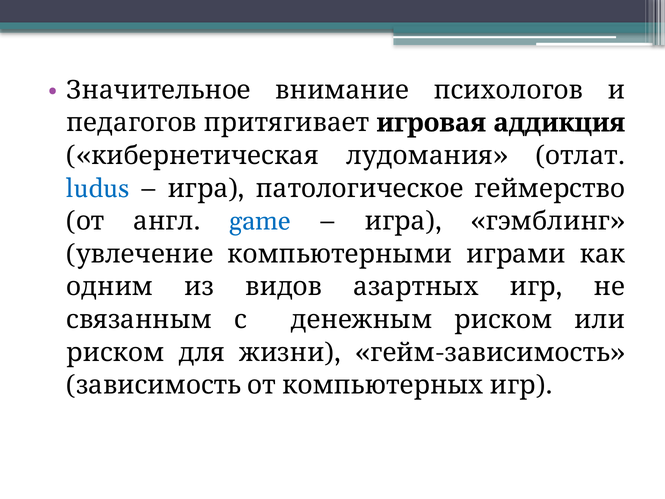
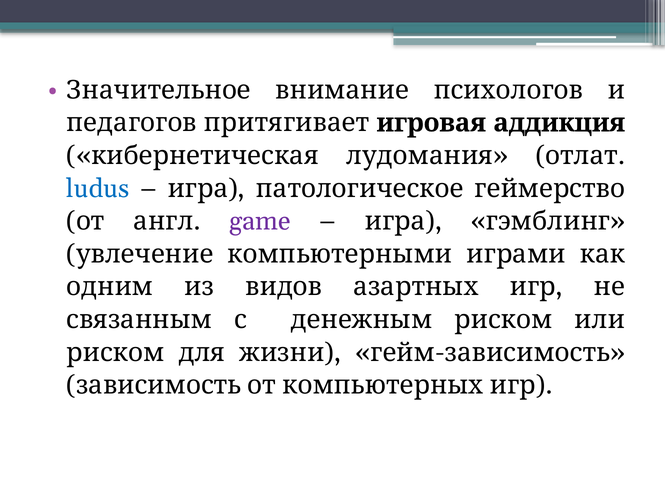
game colour: blue -> purple (260, 221)
